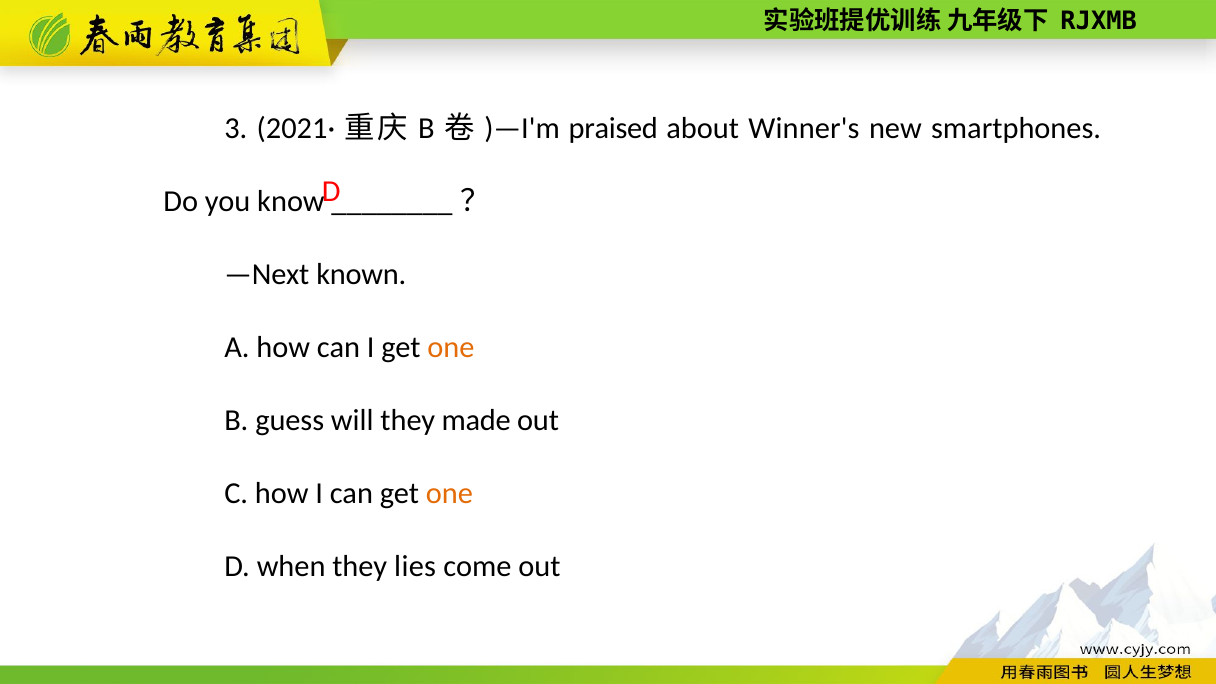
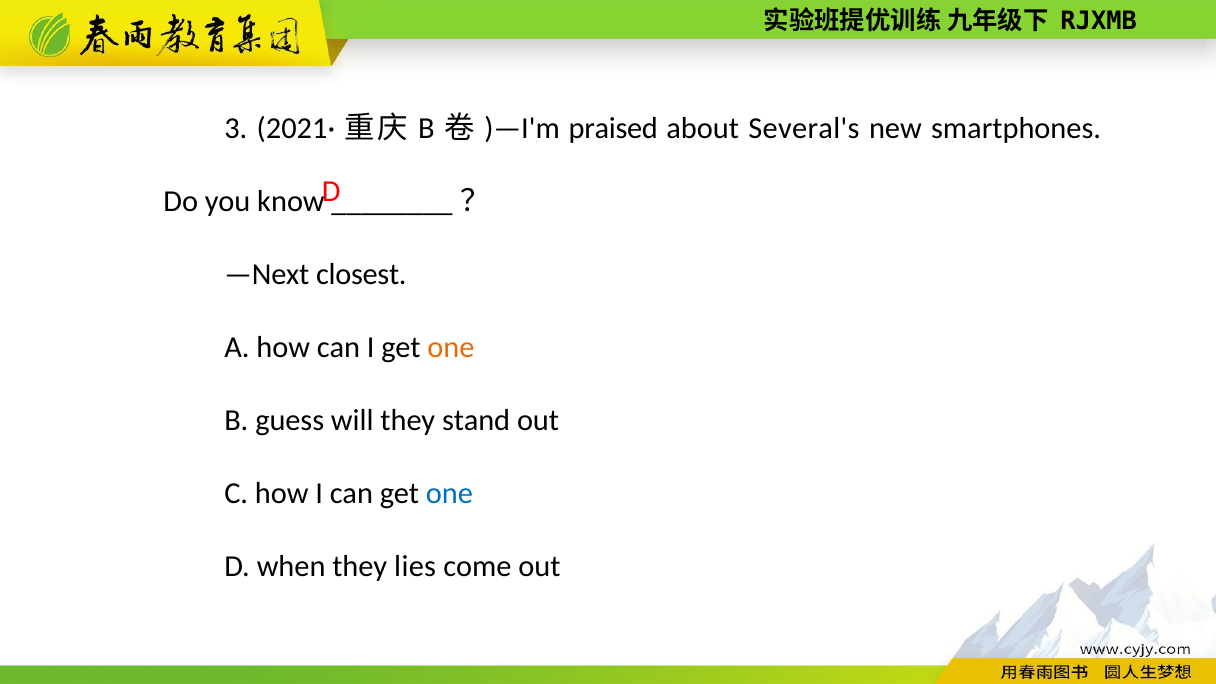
Winner's: Winner's -> Several's (804, 129)
known: known -> closest (361, 275)
made: made -> stand (476, 421)
one colour: orange -> blue (450, 493)
